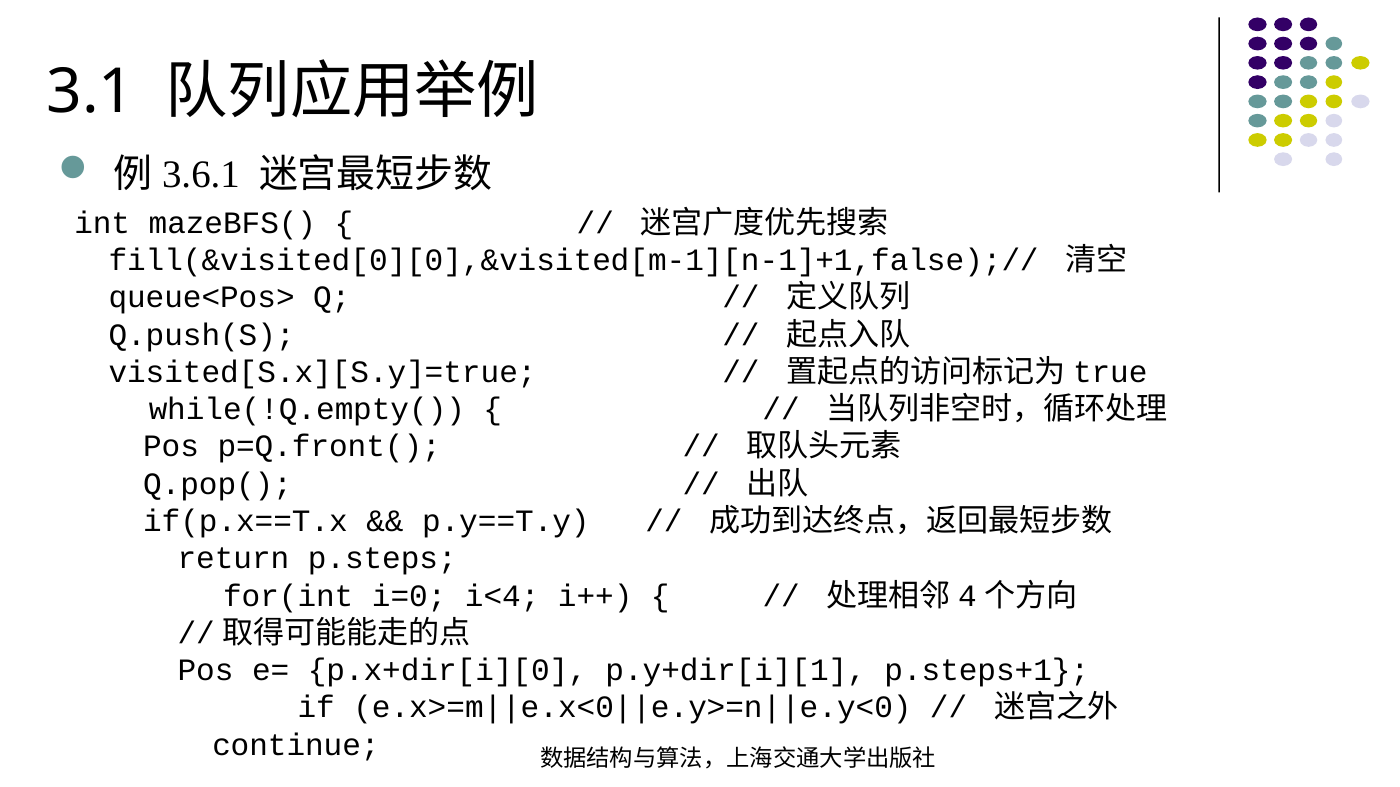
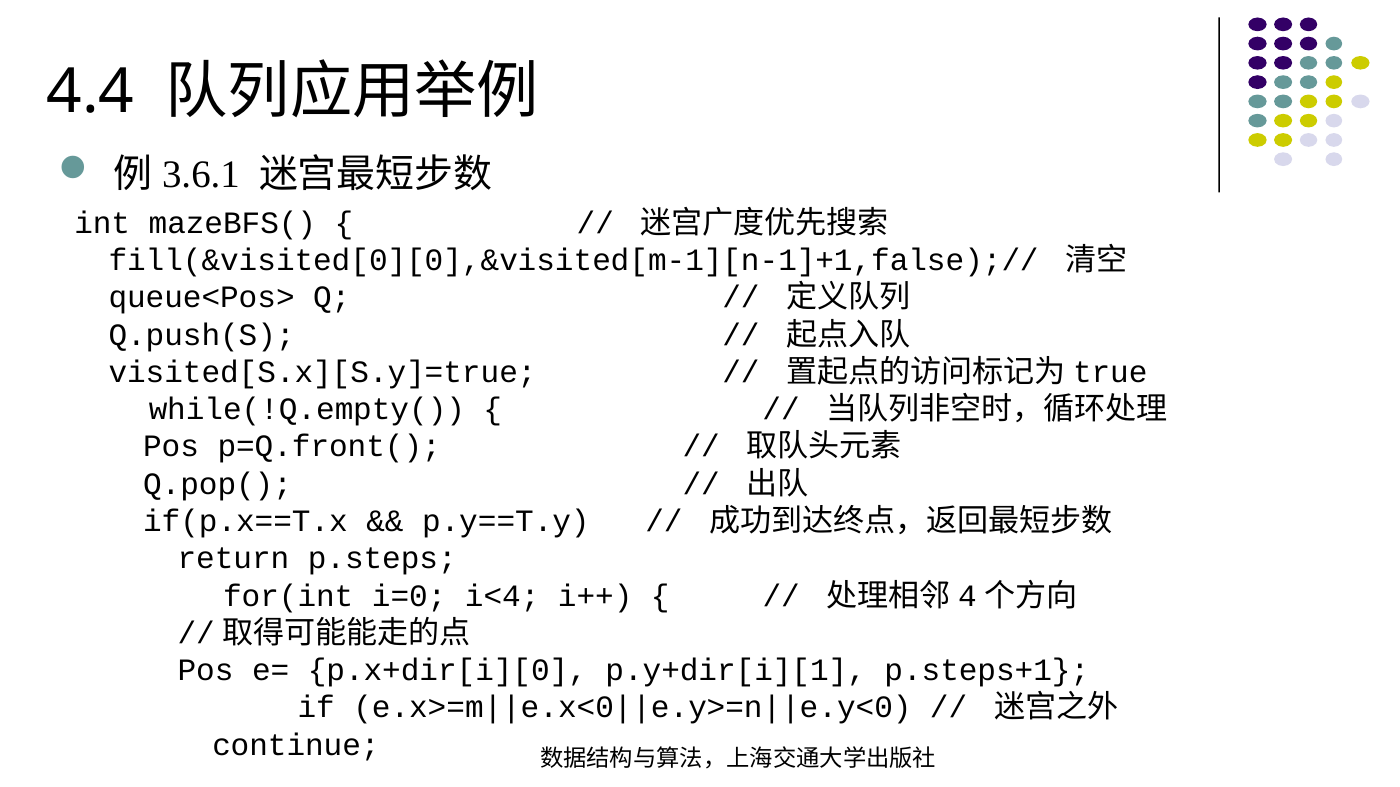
3.1: 3.1 -> 4.4 (90, 92)
